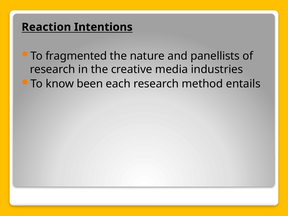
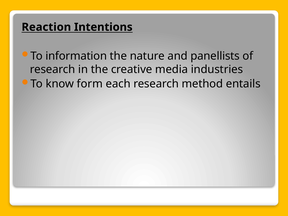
fragmented: fragmented -> information (76, 56)
been: been -> form (90, 84)
